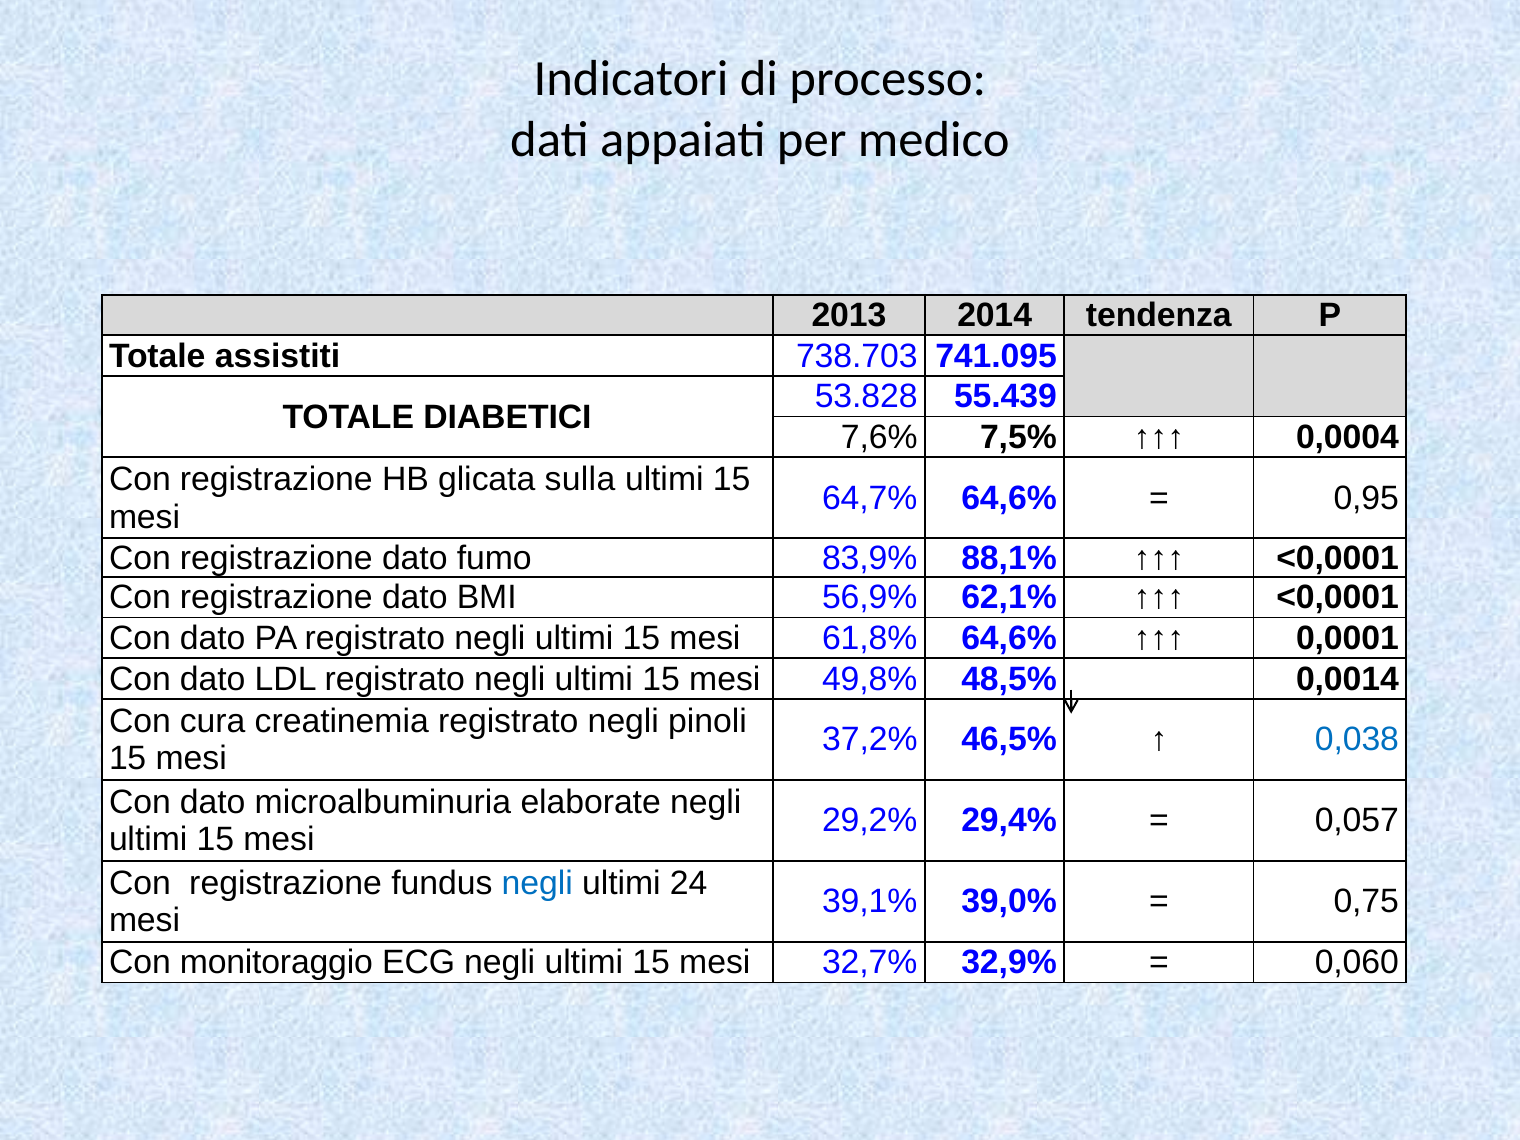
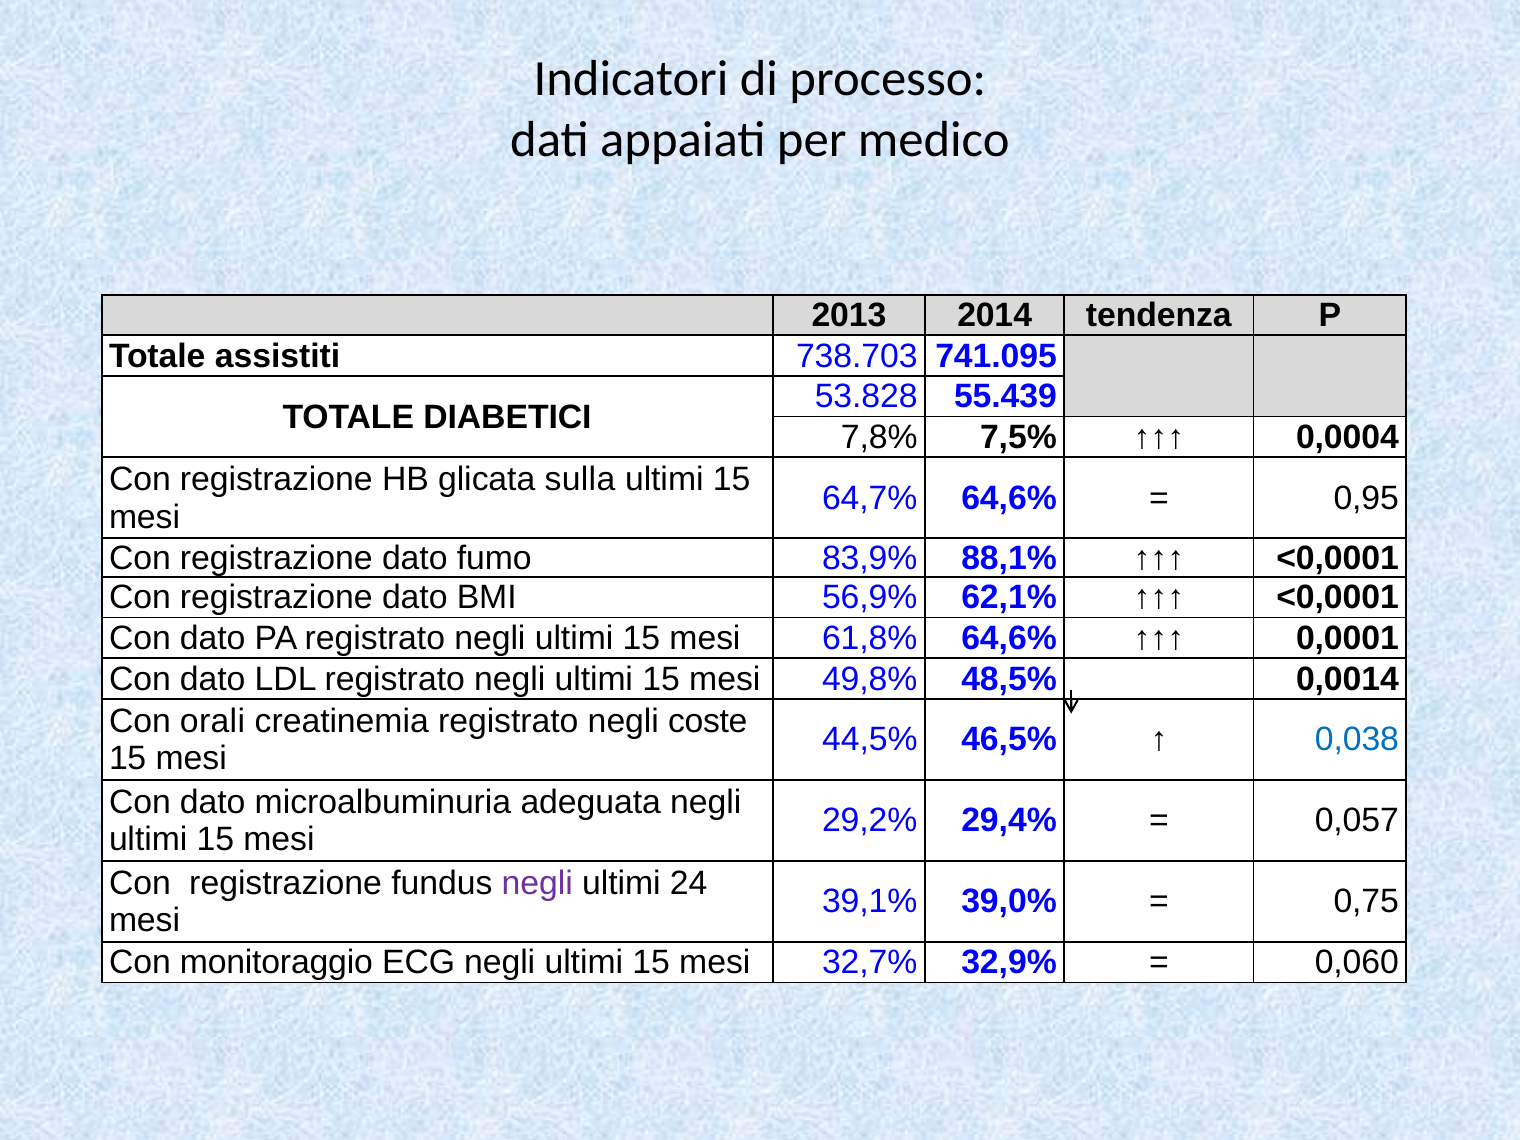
7,6%: 7,6% -> 7,8% (879, 437)
cura: cura -> orali (212, 721)
pinoli: pinoli -> coste (708, 721)
37,2%: 37,2% -> 44,5% (870, 740)
elaborate: elaborate -> adeguata (591, 802)
negli colour: blue -> purple (537, 883)
